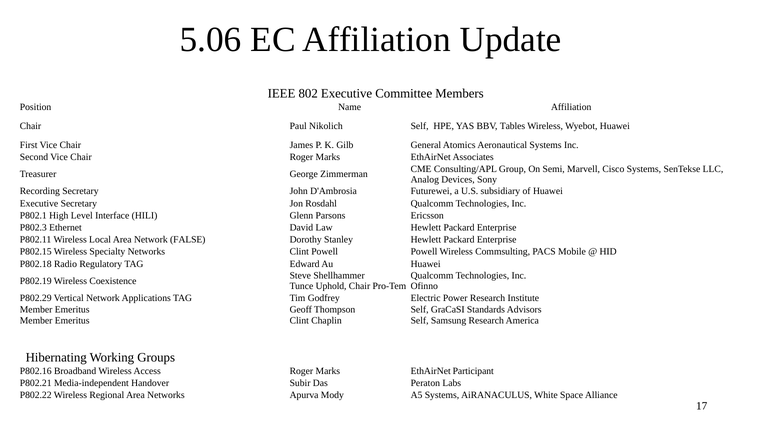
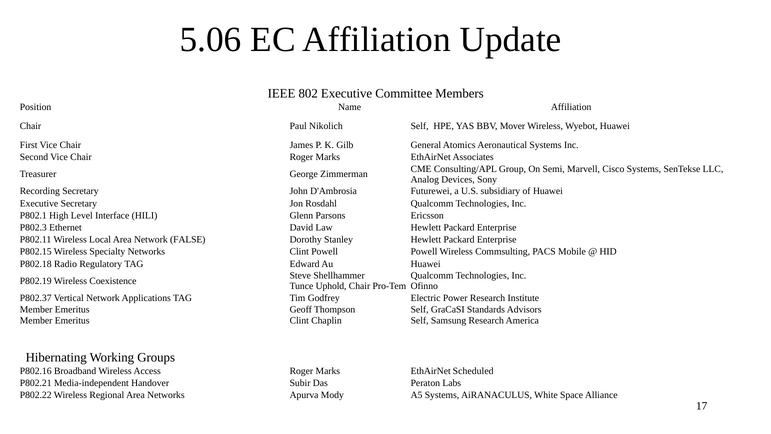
Tables: Tables -> Mover (513, 126)
P802.29: P802.29 -> P802.37 (36, 298)
Participant: Participant -> Scheduled (473, 371)
